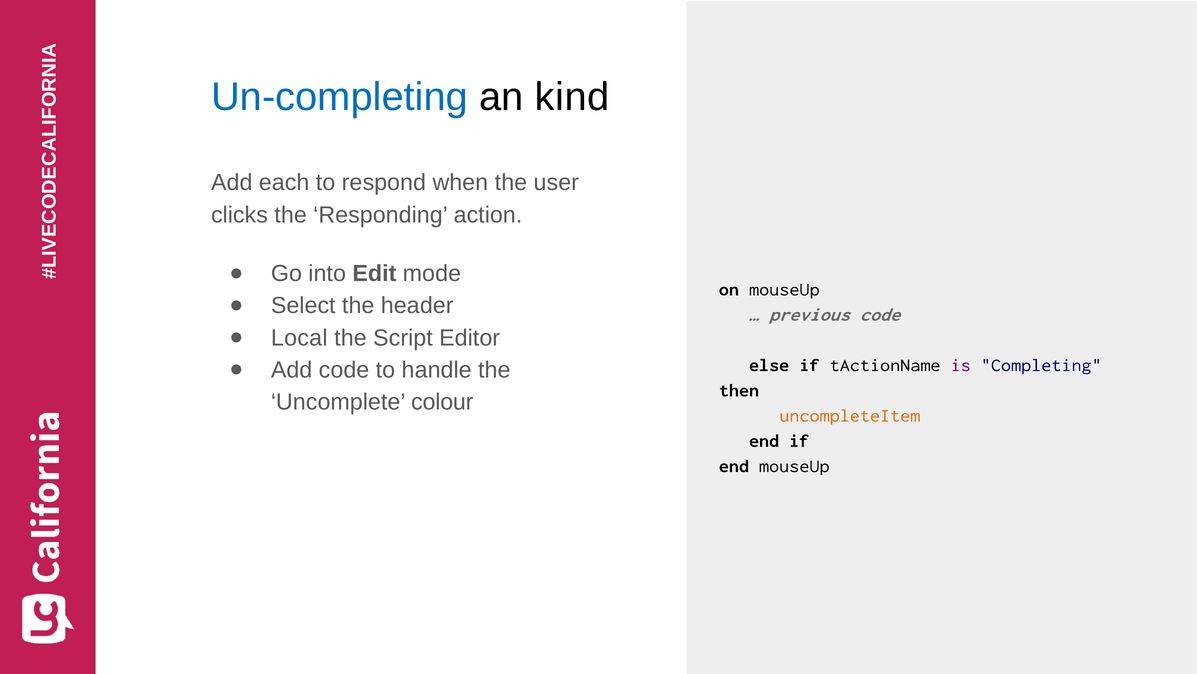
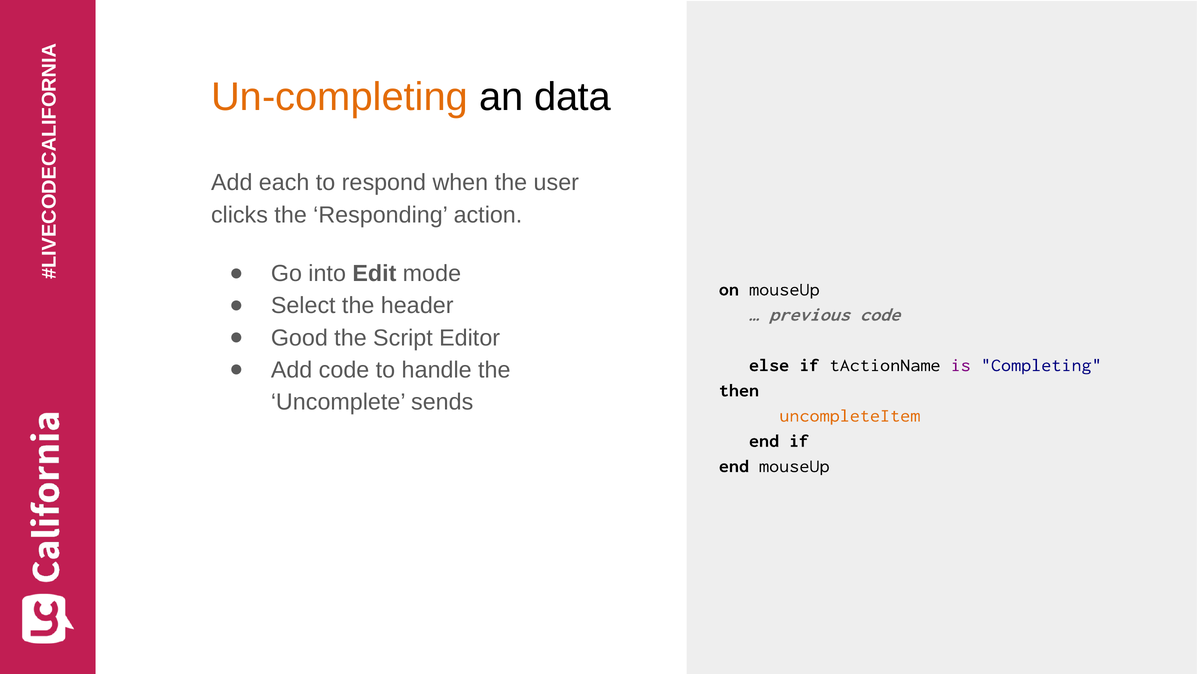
Un-completing colour: blue -> orange (340, 97)
kind: kind -> data (573, 97)
Local: Local -> Good (299, 338)
colour: colour -> sends (442, 402)
